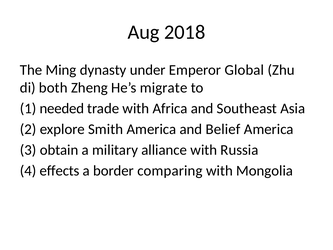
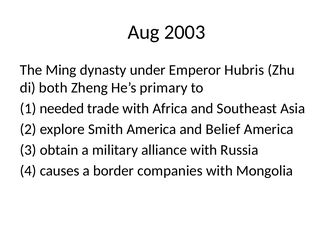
2018: 2018 -> 2003 (185, 32)
Global: Global -> Hubris (244, 70)
migrate: migrate -> primary (164, 88)
effects: effects -> causes (60, 171)
comparing: comparing -> companies (170, 171)
